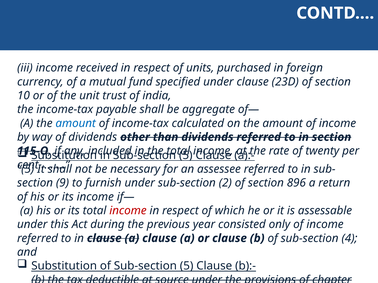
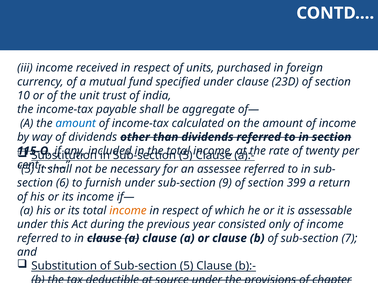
9: 9 -> 6 (62, 183)
2: 2 -> 9 (225, 183)
896: 896 -> 399 (296, 183)
income colour: red -> orange (128, 211)
4: 4 -> 7 (350, 239)
